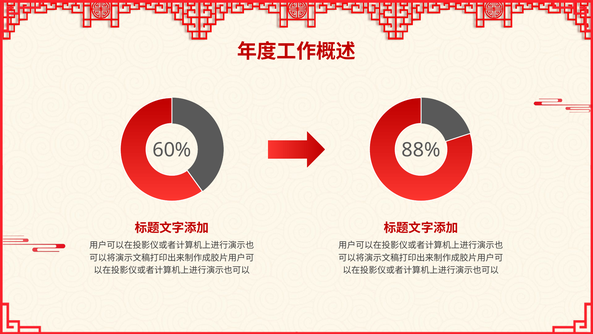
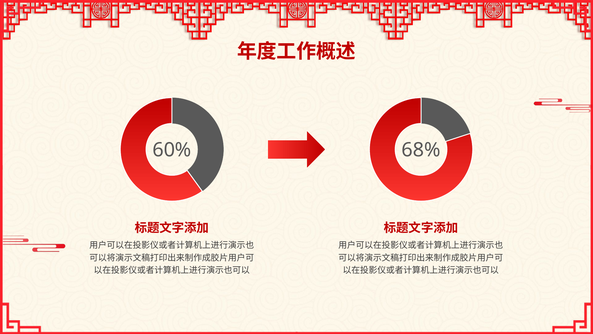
88%: 88% -> 68% (421, 150)
